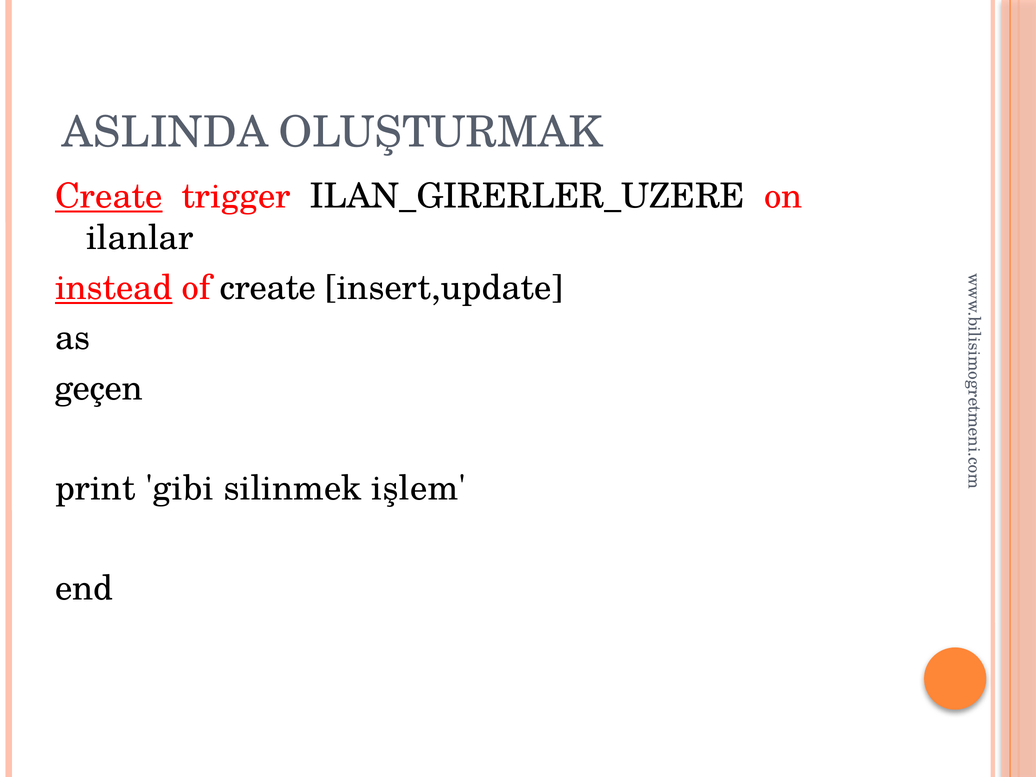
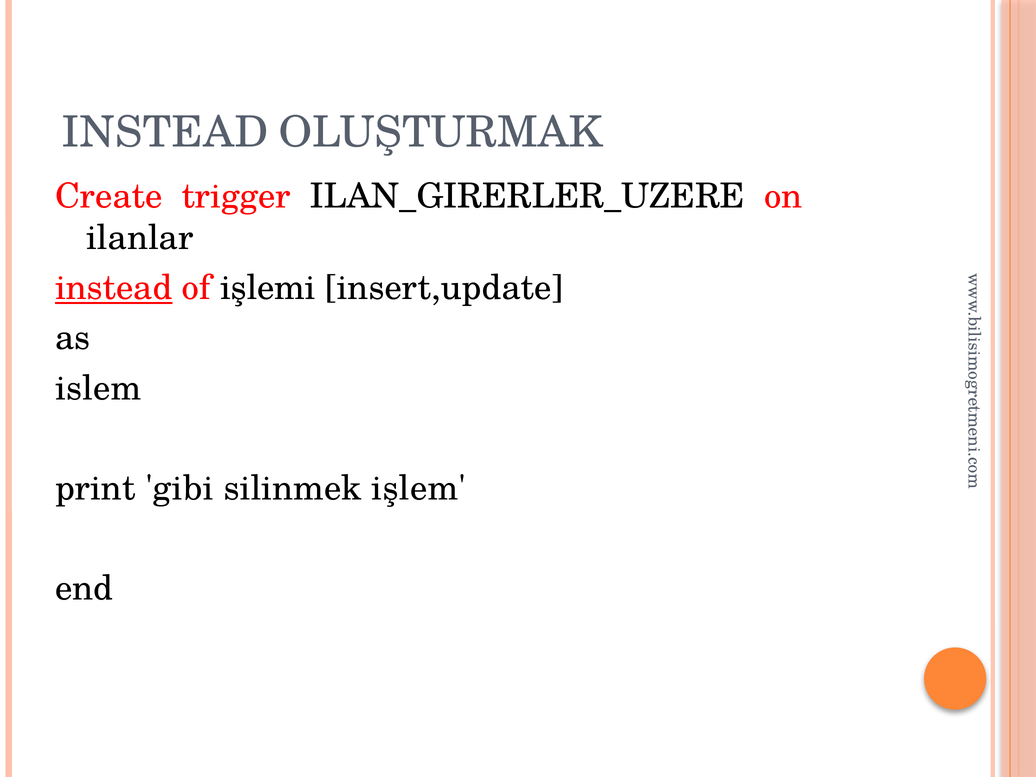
ASLINDA: ASLINDA -> INSTEAD (165, 133)
Create underline: present -> none (109, 196)
of create: create -> işlemi (268, 288)
geçen: geçen -> islem (98, 388)
